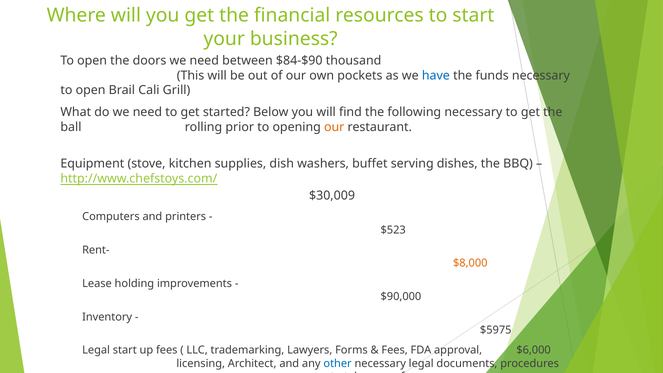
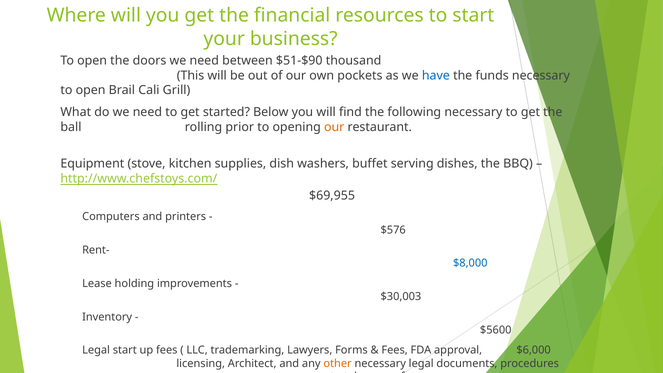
$84-$90: $84-$90 -> $51-$90 (299, 61)
$30,009: $30,009 -> $69,955 (332, 196)
$523: $523 -> $576 (393, 230)
$8,000 colour: orange -> blue (470, 263)
$90,000: $90,000 -> $30,003 (401, 297)
$5975: $5975 -> $5600 (496, 330)
other colour: blue -> orange (338, 364)
